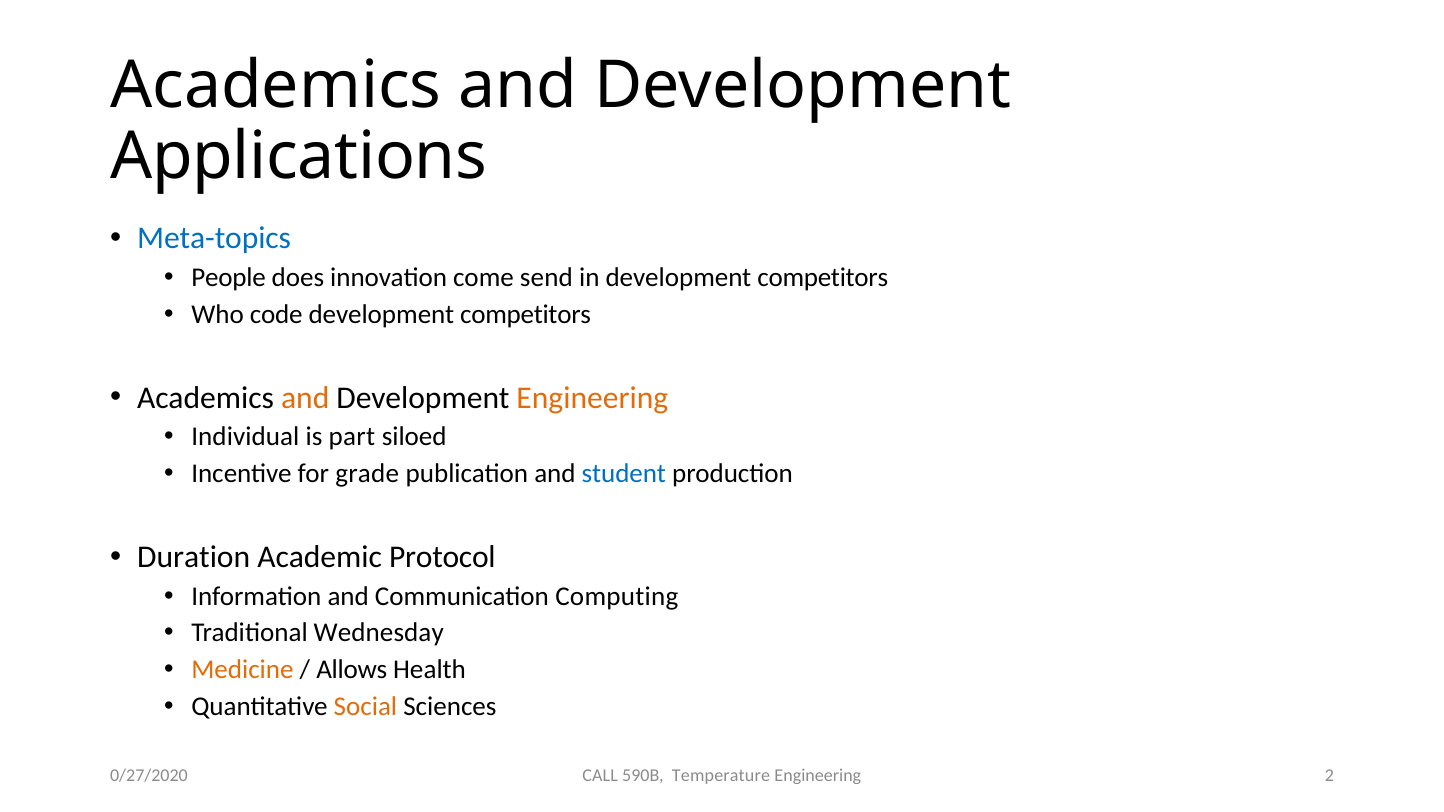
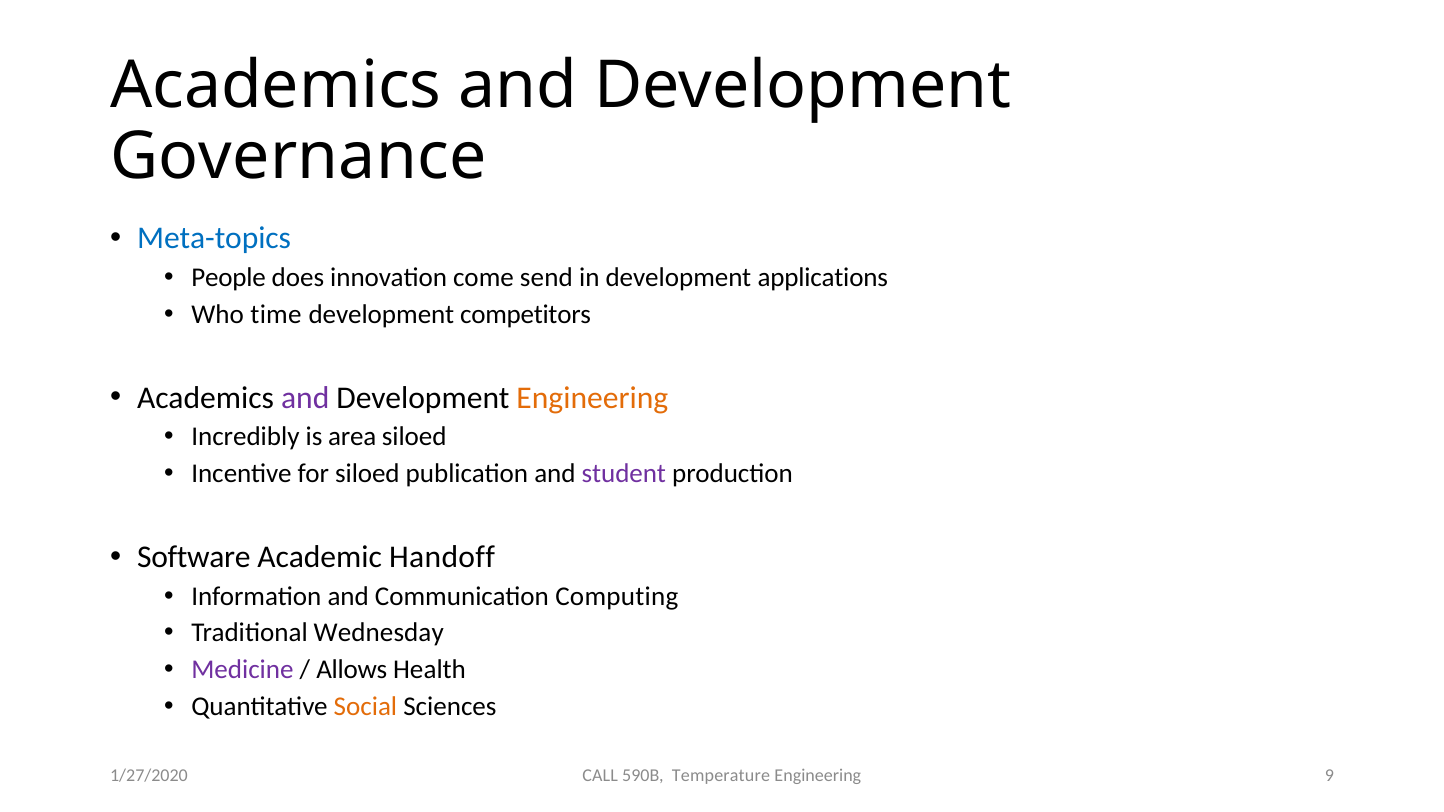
Applications: Applications -> Governance (298, 157)
in development competitors: competitors -> applications (823, 278)
code: code -> time (276, 314)
and colour: orange -> purple (305, 398)
Individual: Individual -> Incredibly (245, 437)
part: part -> area (352, 437)
for grade: grade -> siloed (367, 474)
student colour: blue -> purple (624, 474)
Duration: Duration -> Software (194, 557)
Protocol: Protocol -> Handoff (442, 557)
Medicine colour: orange -> purple (242, 670)
2: 2 -> 9 (1329, 776)
0/27/2020: 0/27/2020 -> 1/27/2020 (149, 776)
